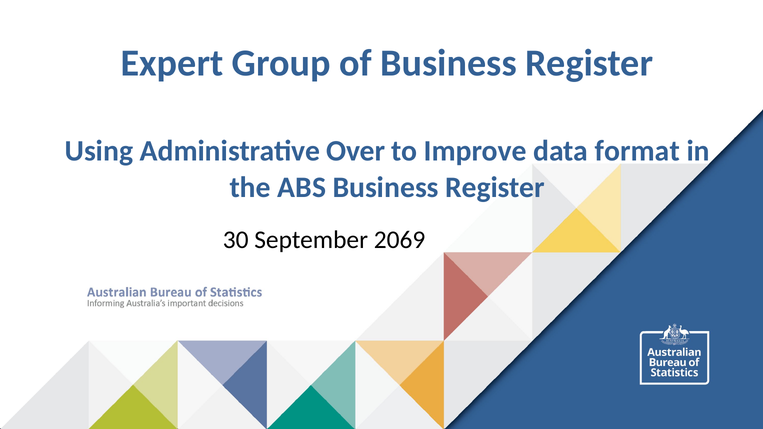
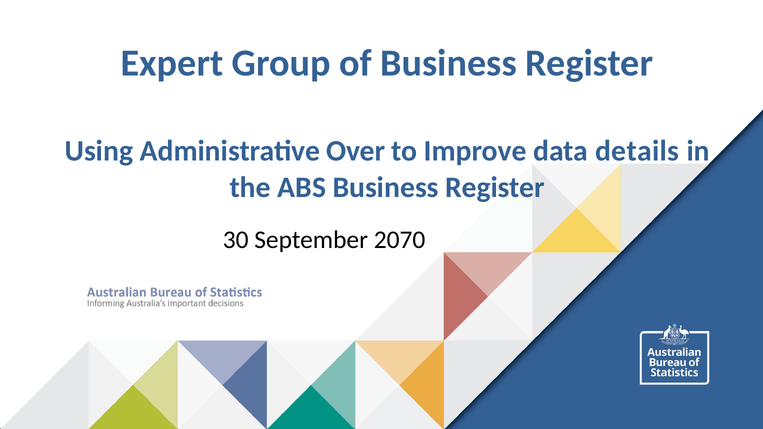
format: format -> details (637, 151)
2069: 2069 -> 2070 (400, 240)
